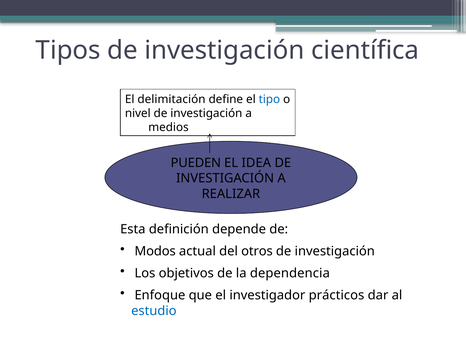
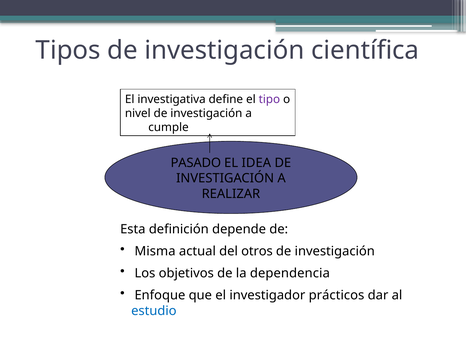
delimitación: delimitación -> investigativa (172, 99)
tipo colour: blue -> purple (269, 99)
medios: medios -> cumple (168, 127)
PUEDEN: PUEDEN -> PASADO (196, 163)
Modos: Modos -> Misma (155, 252)
